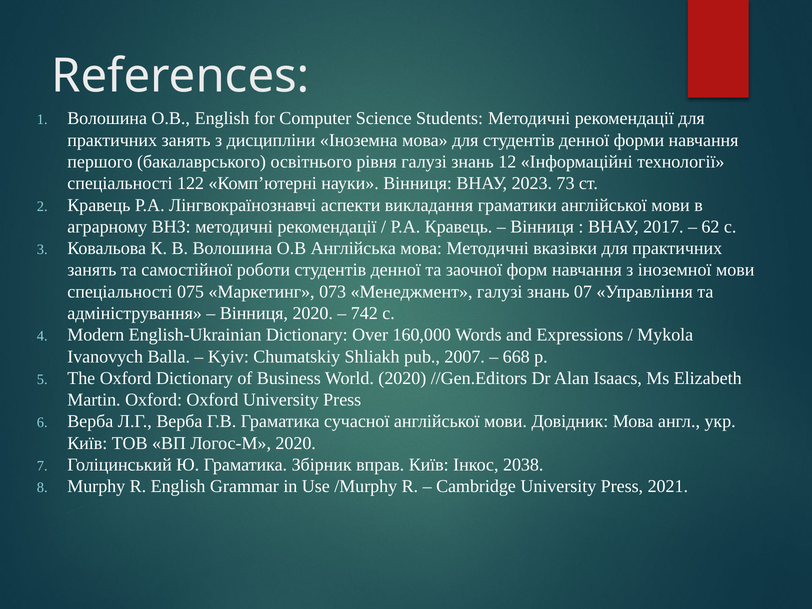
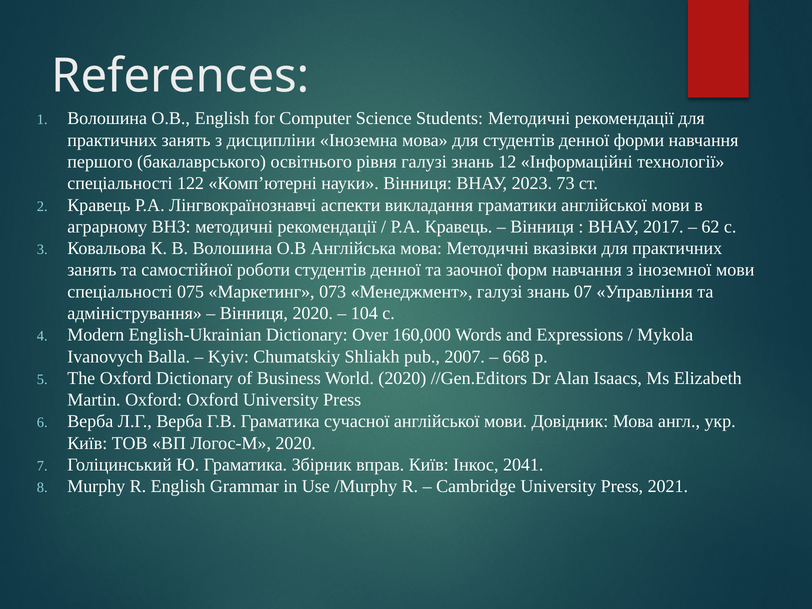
742: 742 -> 104 (364, 313)
2038: 2038 -> 2041 (523, 465)
